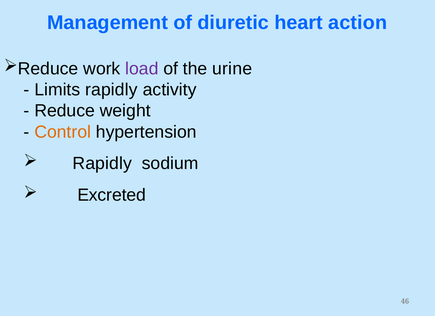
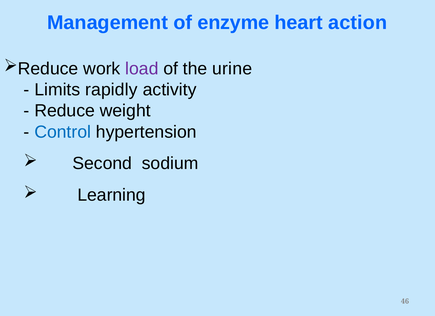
diuretic: diuretic -> enzyme (233, 23)
Control colour: orange -> blue (63, 132)
Rapidly: Rapidly -> Second (102, 164)
Excreted: Excreted -> Learning (112, 195)
